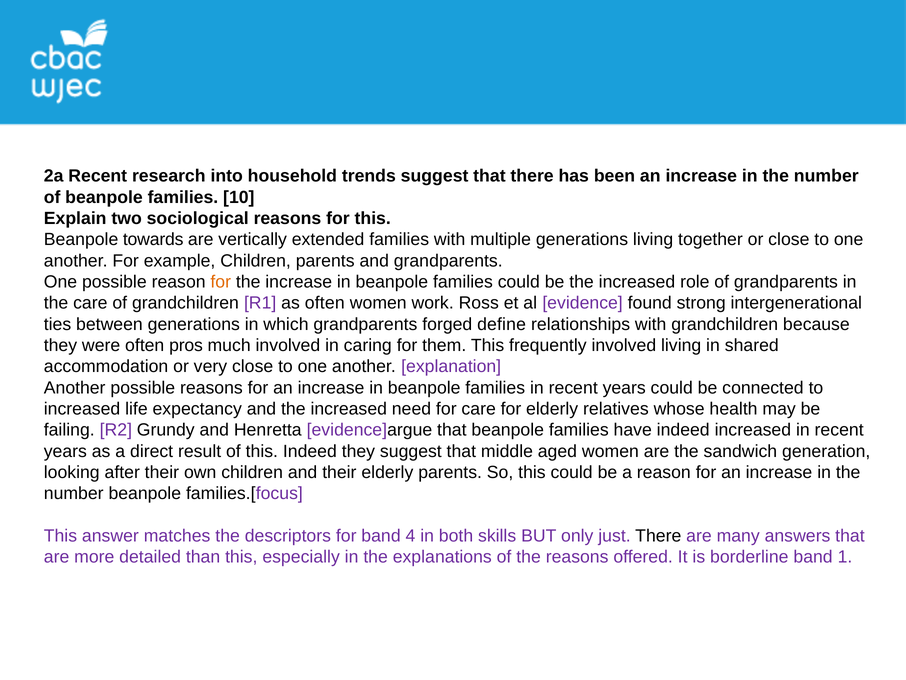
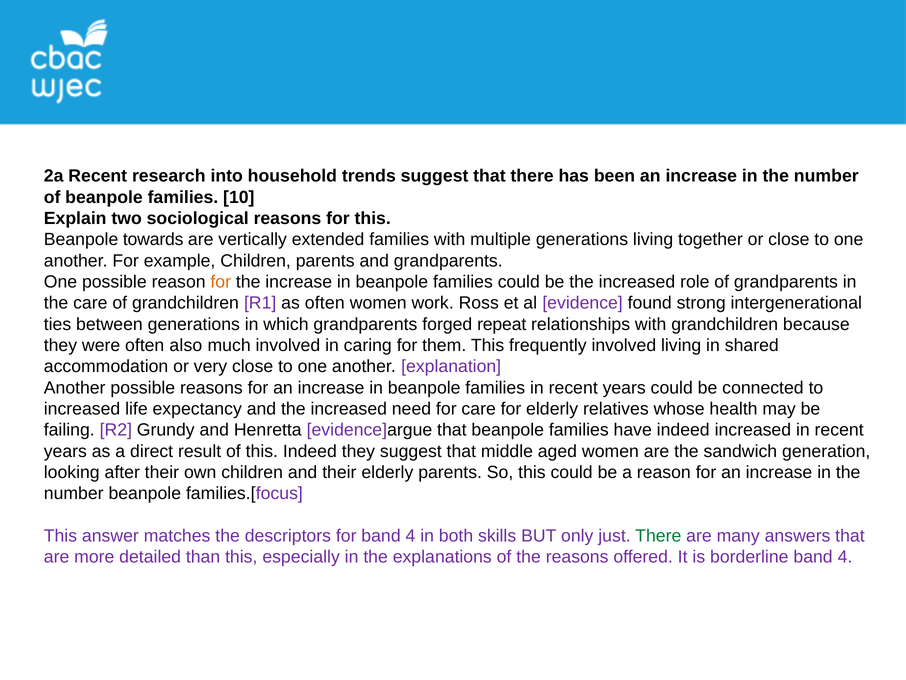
define: define -> repeat (502, 324)
pros: pros -> also (186, 345)
There colour: black -> green (658, 536)
borderline band 1: 1 -> 4 (845, 557)
